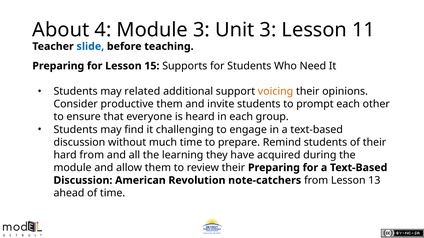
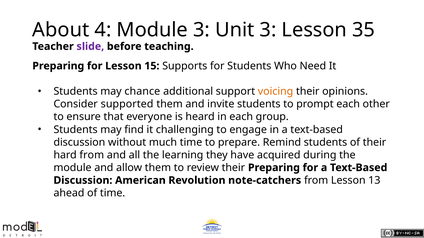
11: 11 -> 35 (364, 30)
slide colour: blue -> purple (90, 46)
related: related -> chance (142, 92)
productive: productive -> supported (127, 104)
